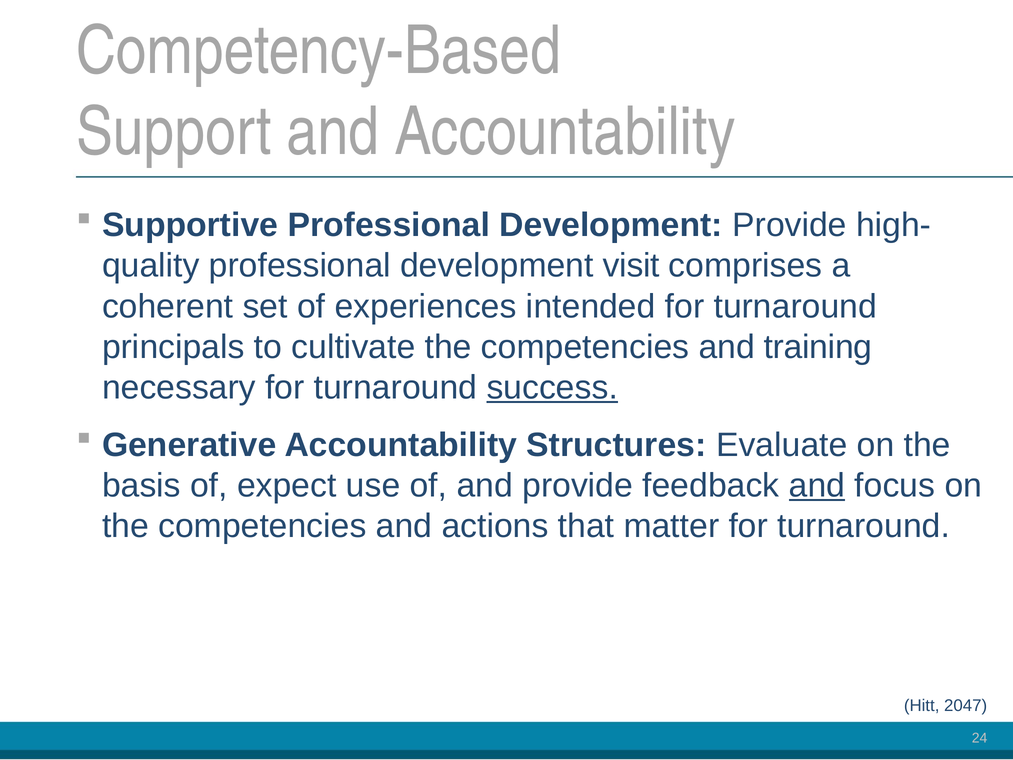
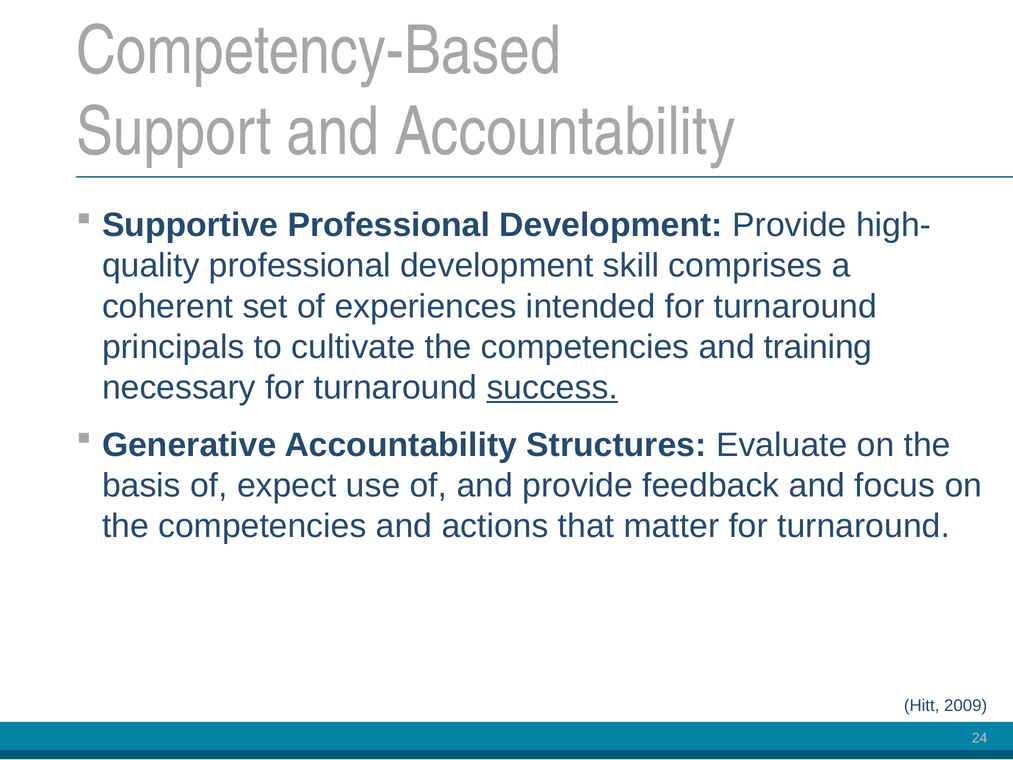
visit: visit -> skill (631, 266)
and underline: present -> none (817, 485)
2047: 2047 -> 2009 (966, 705)
